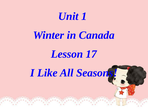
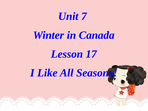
1: 1 -> 7 (84, 16)
